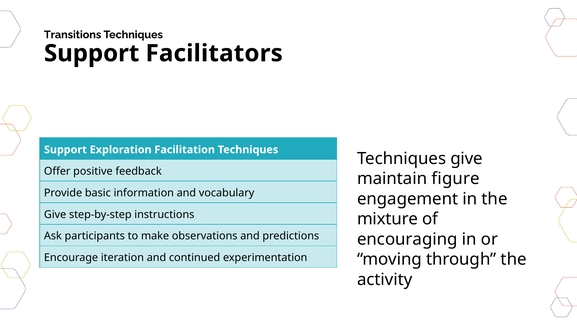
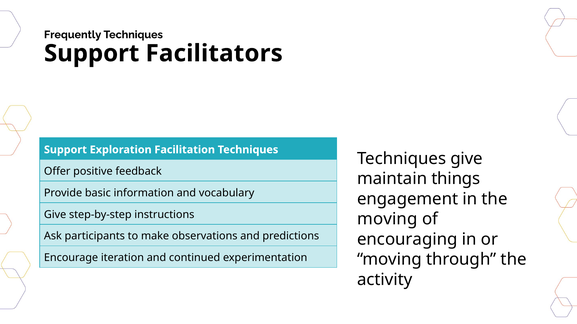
Transitions: Transitions -> Frequently (73, 35)
figure: figure -> things (456, 179)
mixture: mixture -> moving (387, 219)
